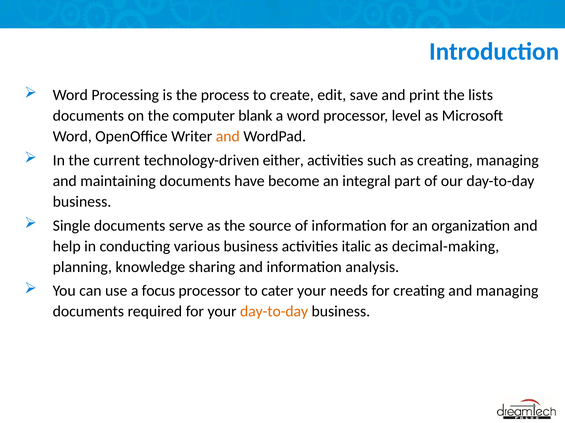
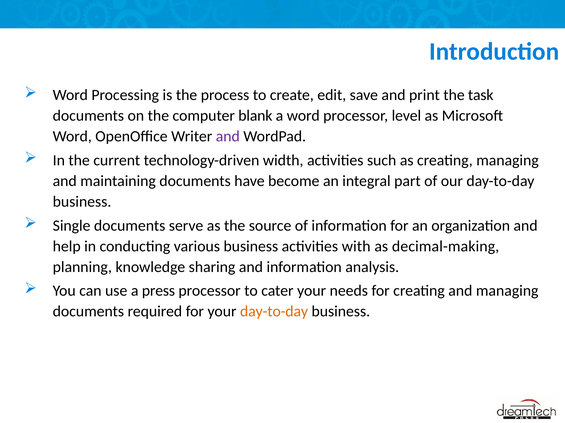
lists: lists -> task (481, 95)
and colour: orange -> purple (228, 137)
either: either -> width (283, 161)
italic: italic -> with (356, 247)
focus: focus -> press (158, 291)
